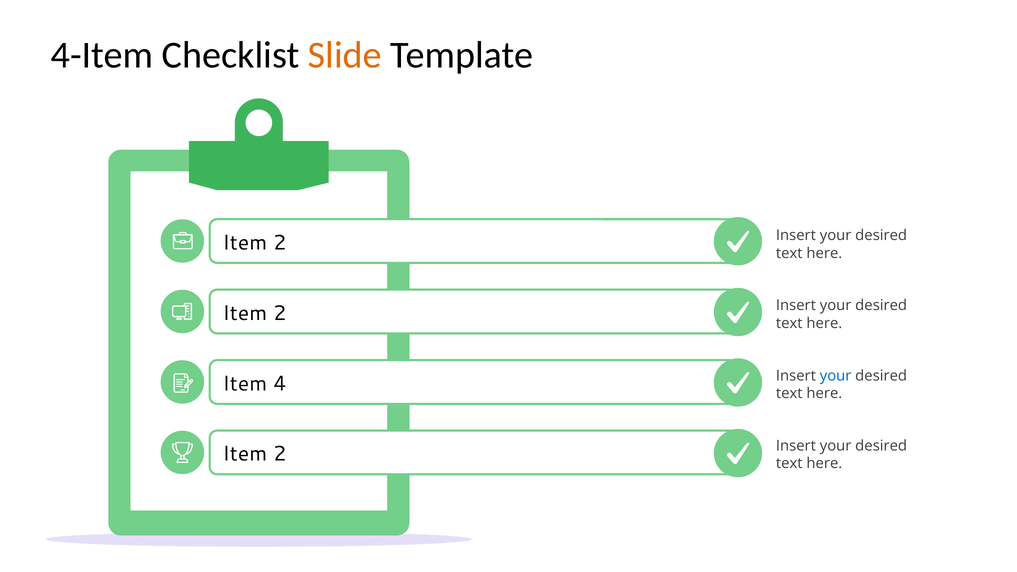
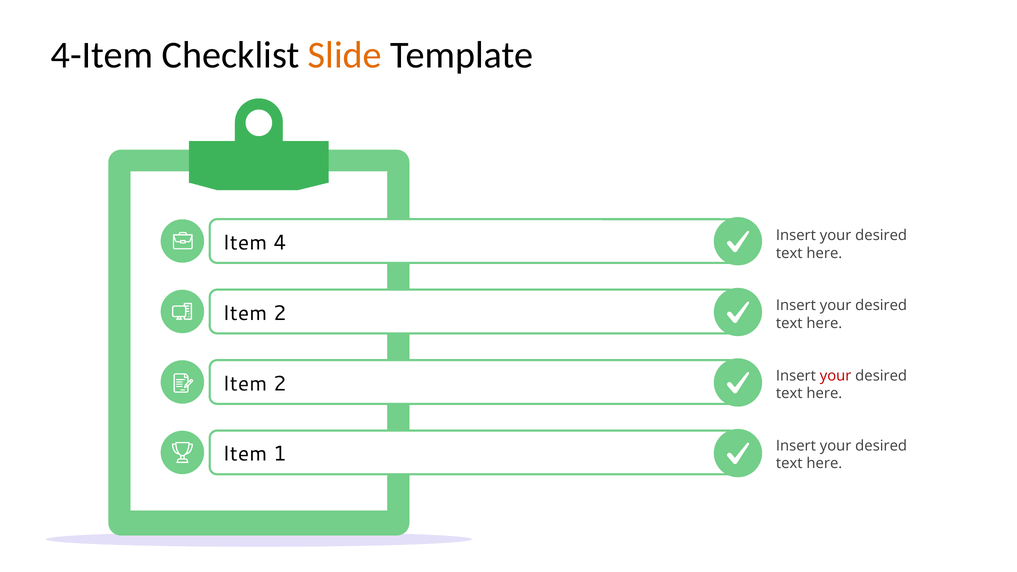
2: 2 -> 4 (280, 243)
your colour: blue -> red (836, 376)
4: 4 -> 2 (280, 384)
2: 2 -> 1 (280, 454)
